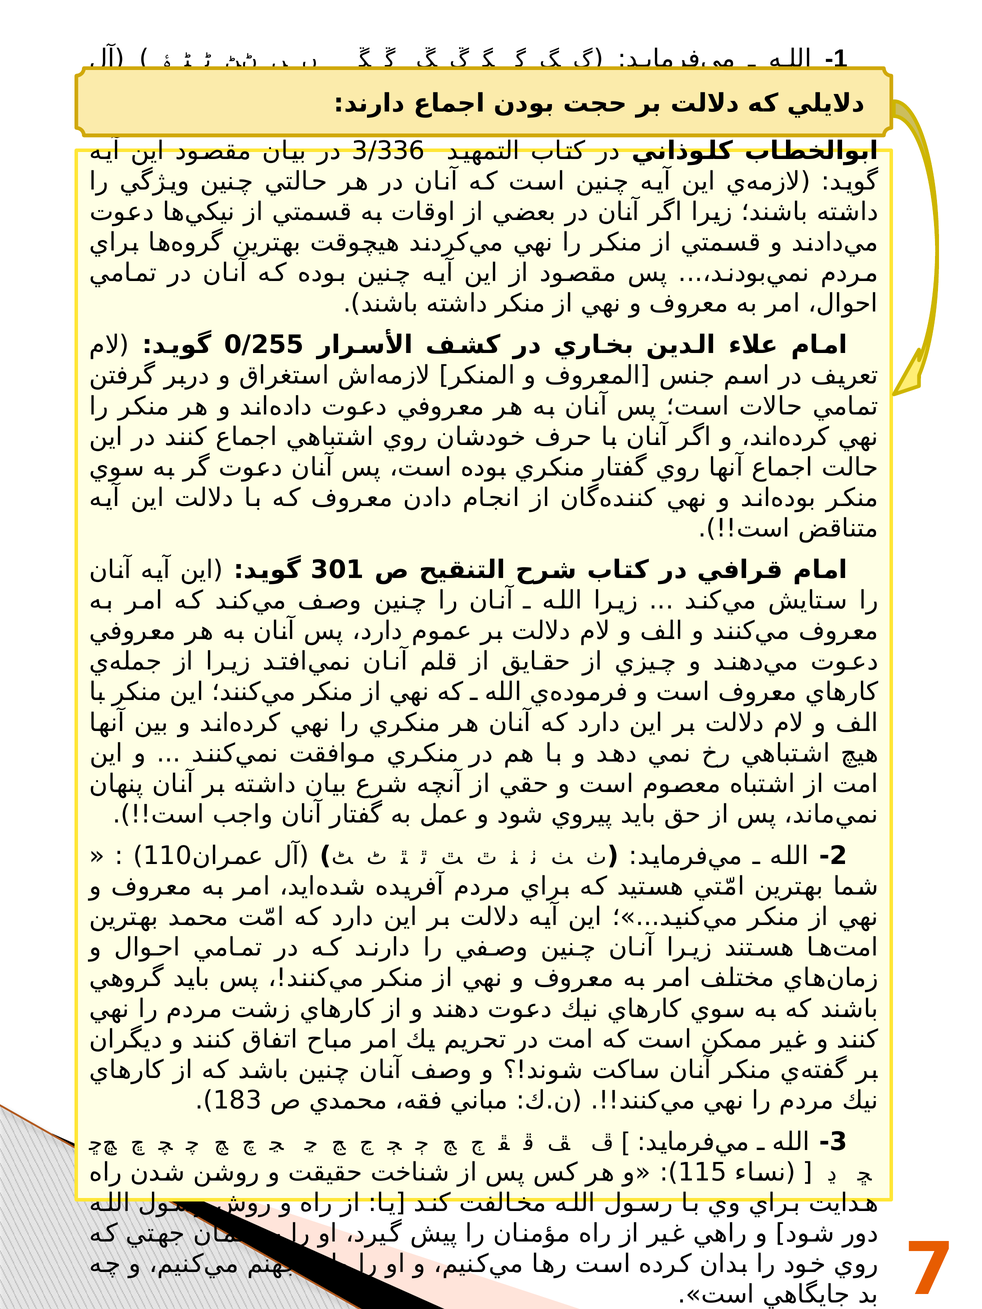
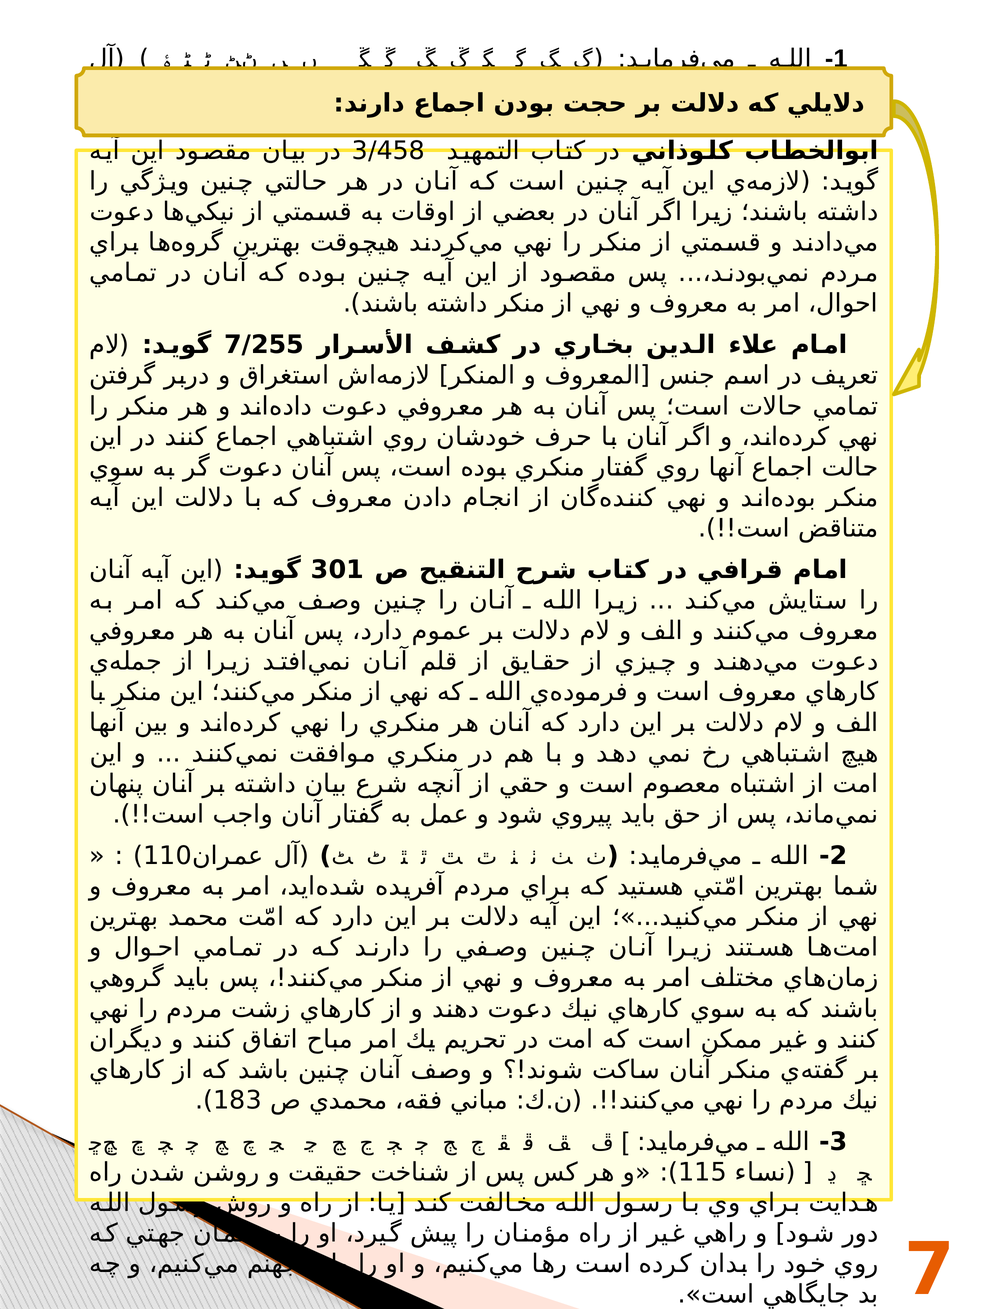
3/336: 3/336 -> 3/458 (388, 151)
0/255: 0/255 -> 7/255 (264, 345)
